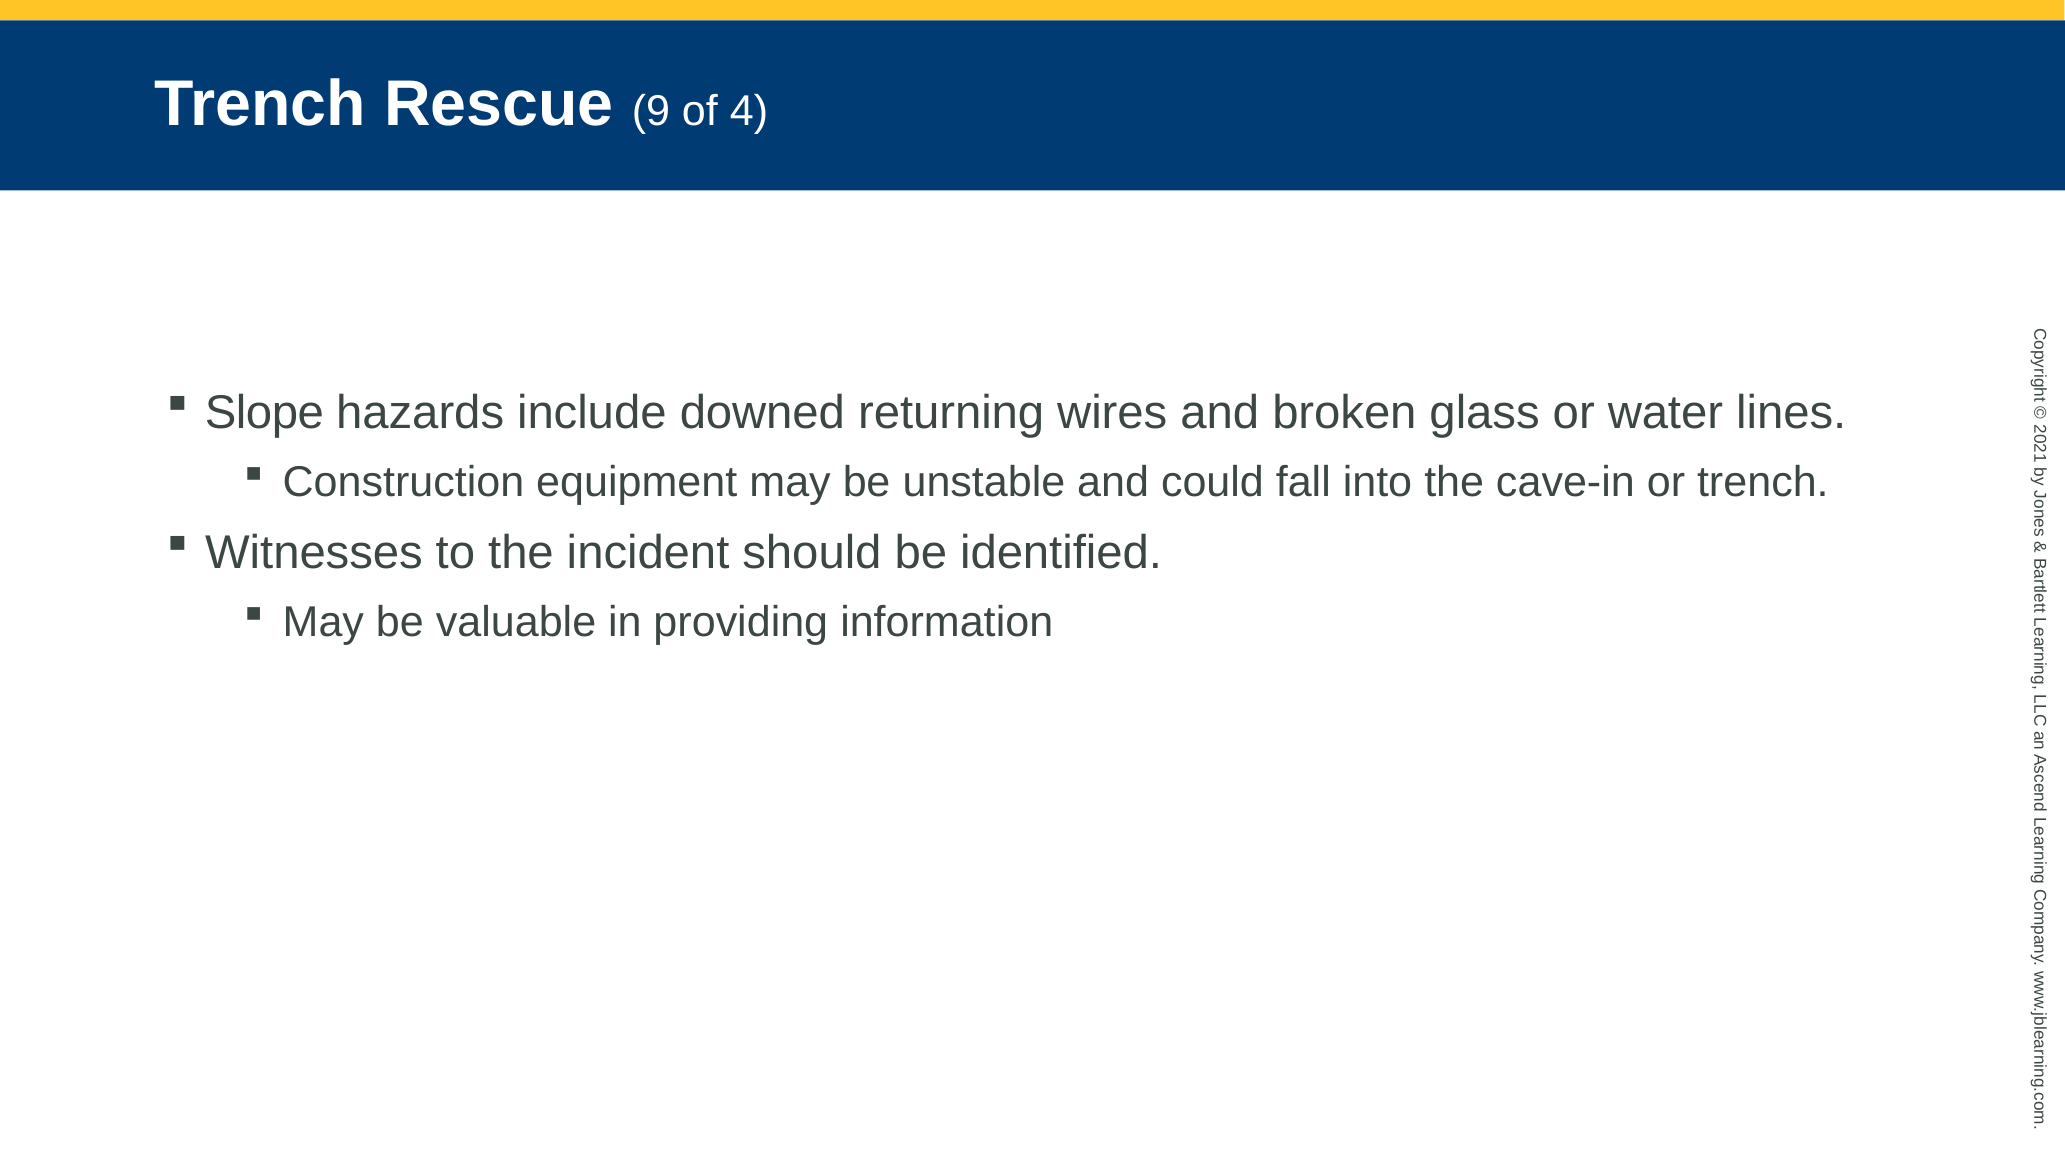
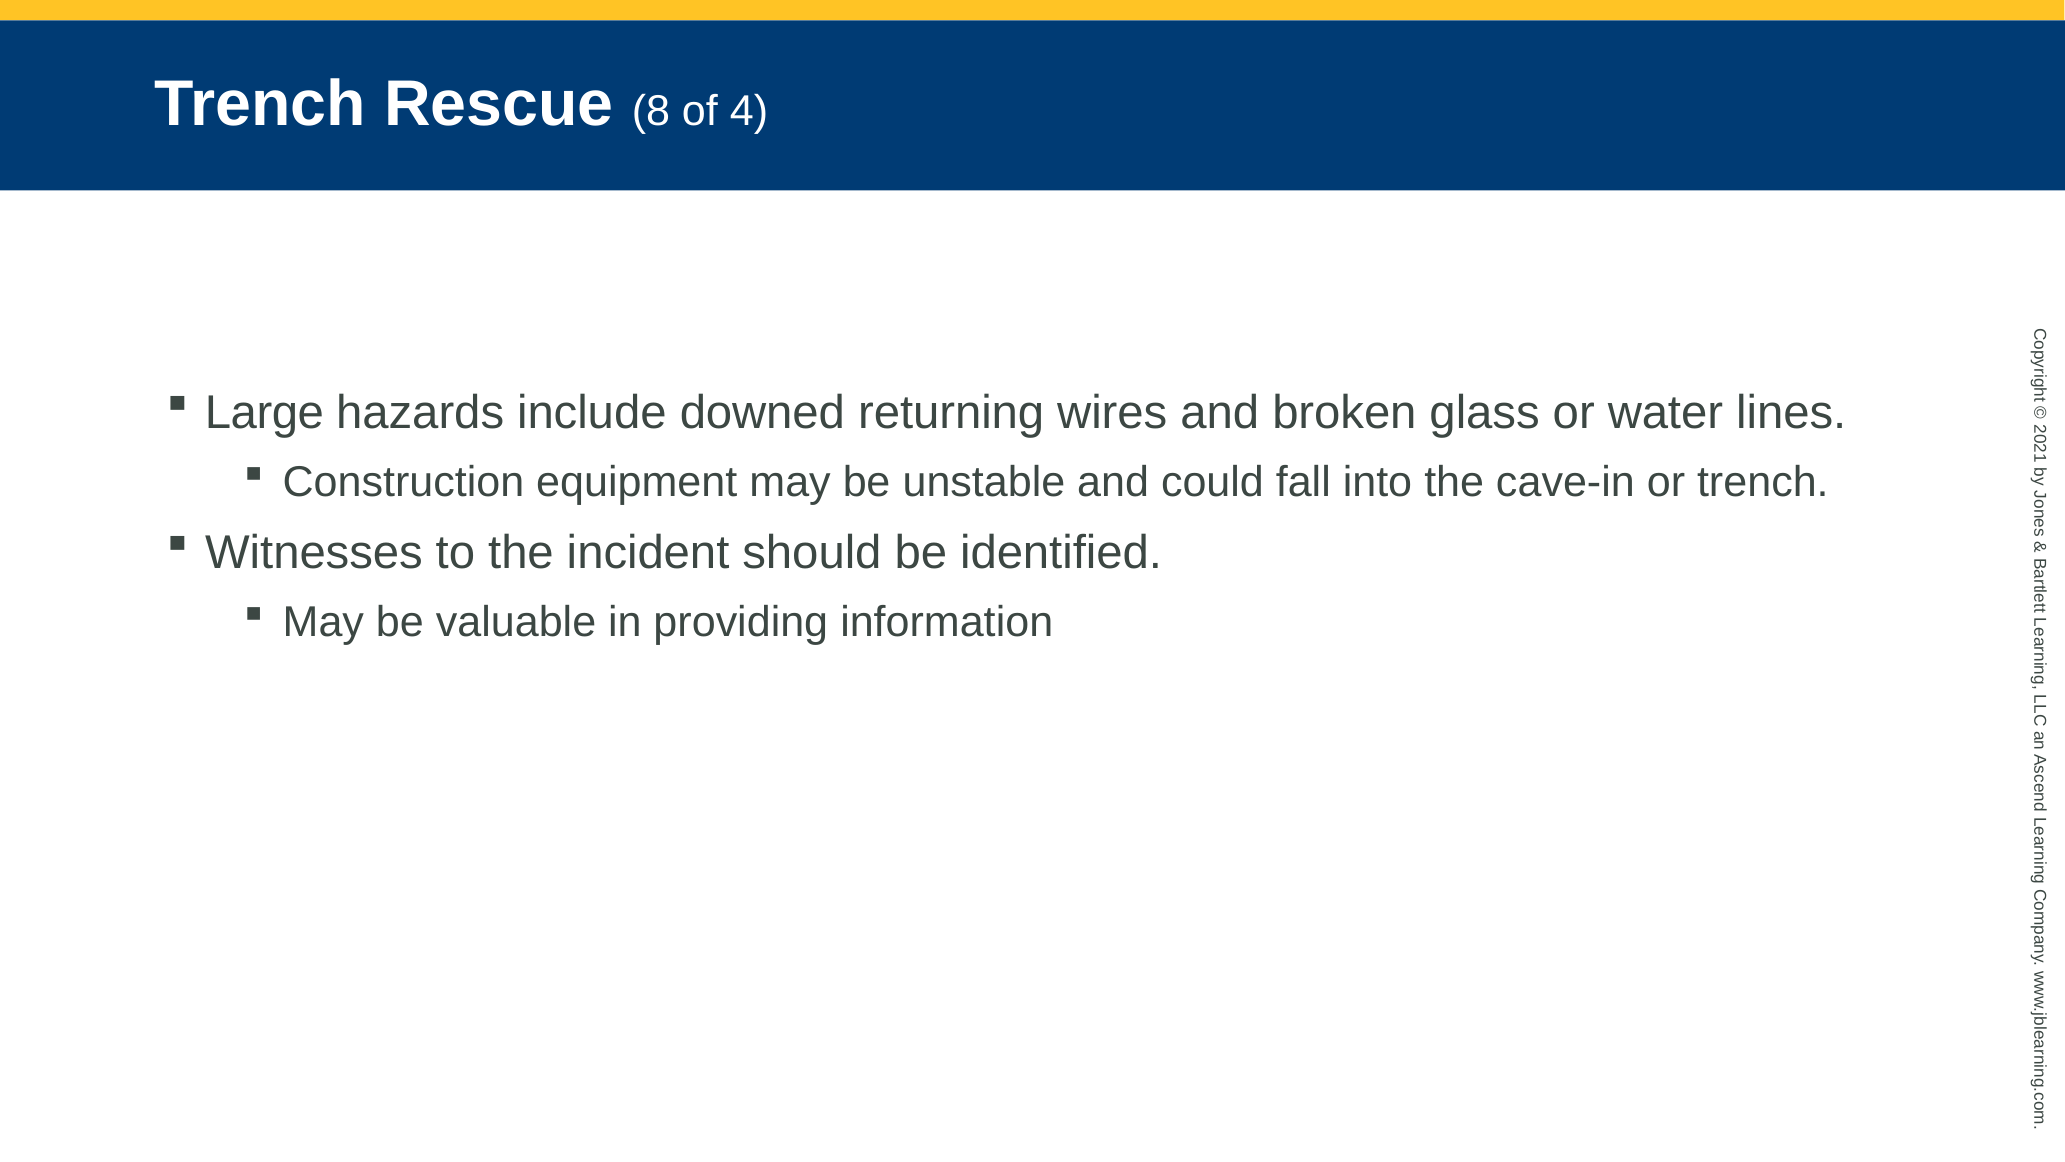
9: 9 -> 8 (651, 111)
Slope: Slope -> Large (264, 413)
